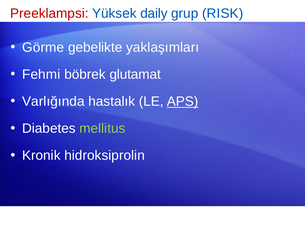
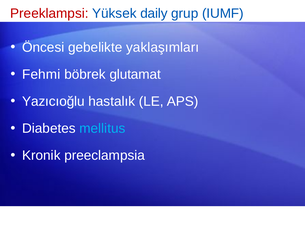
RISK: RISK -> IUMF (223, 14)
Görme: Görme -> Öncesi (43, 48)
Varlığında: Varlığında -> Yazıcıoğlu (53, 102)
APS underline: present -> none (183, 102)
mellitus colour: light green -> light blue (102, 129)
hidroksiprolin: hidroksiprolin -> preeclampsia (105, 156)
